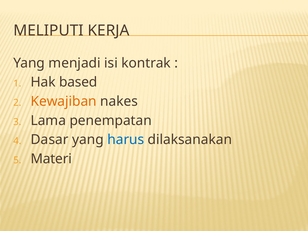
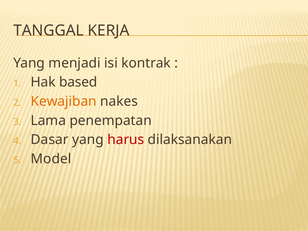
MELIPUTI: MELIPUTI -> TANGGAL (49, 31)
harus colour: blue -> red (126, 140)
Materi: Materi -> Model (51, 159)
